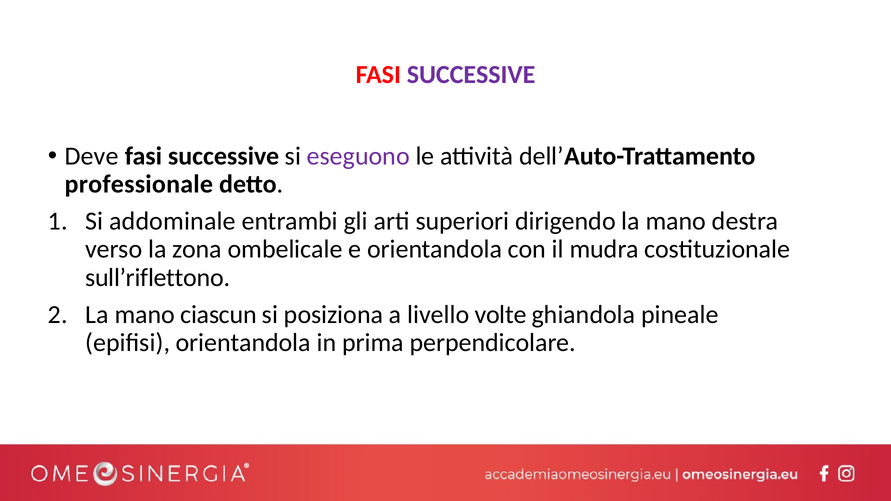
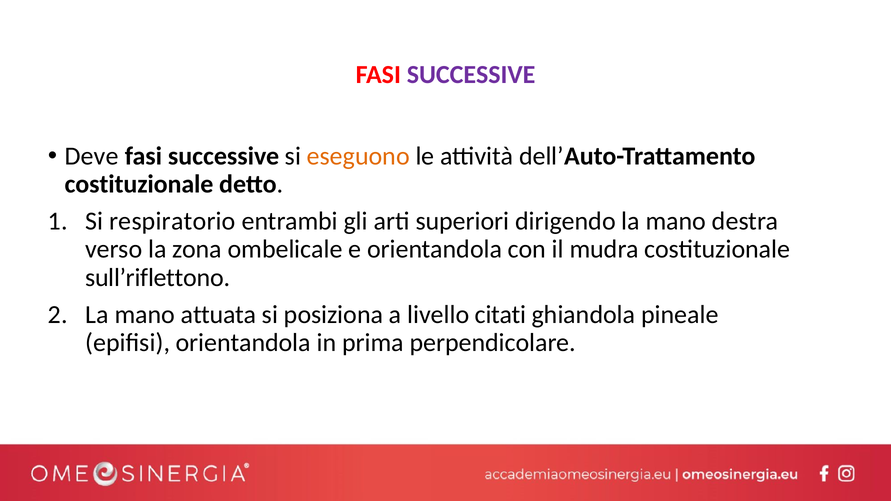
eseguono colour: purple -> orange (358, 156)
professionale: professionale -> costituzionale (139, 184)
addominale: addominale -> respiratorio (172, 221)
ciascun: ciascun -> attuata (219, 315)
volte: volte -> citati (501, 315)
